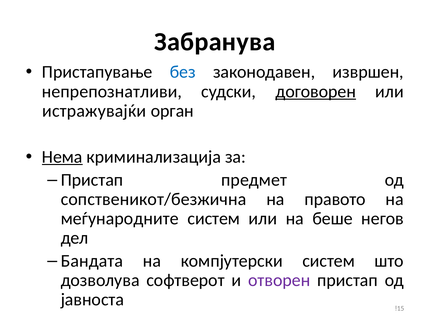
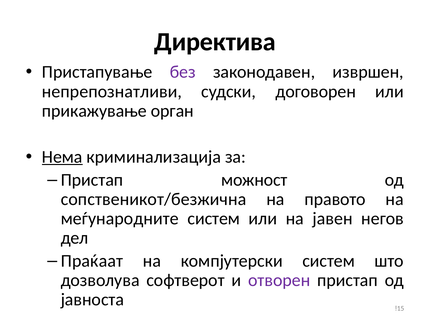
Забранува: Забранува -> Директива (215, 42)
без colour: blue -> purple (183, 72)
договорен underline: present -> none (316, 91)
истражувајќи: истражувајќи -> прикажување (94, 111)
предмет: предмет -> можност (254, 179)
беше: беше -> јавен (333, 218)
Бандата: Бандата -> Праќаат (92, 260)
